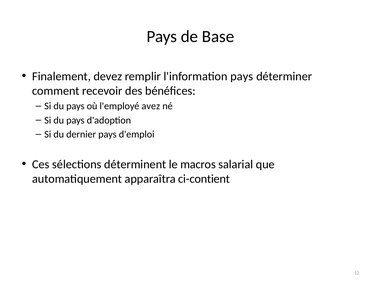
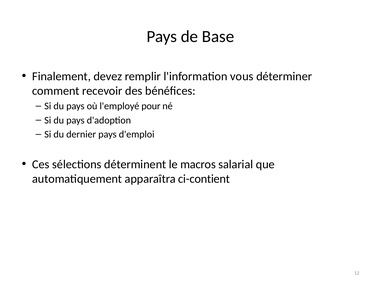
l'information pays: pays -> vous (242, 76)
avez: avez -> pour (151, 106)
